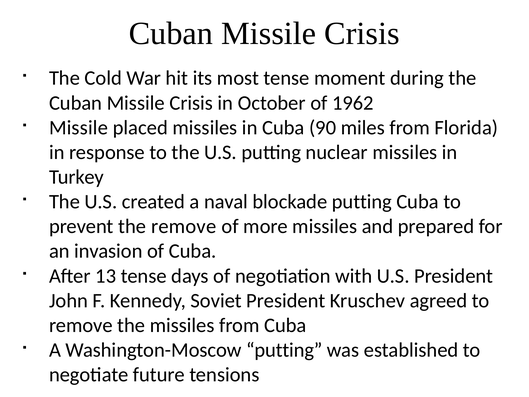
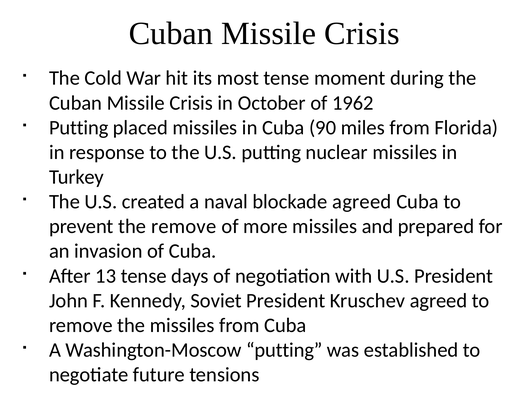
Missile: Missile -> Putting (79, 128)
blockade putting: putting -> agreed (362, 202)
